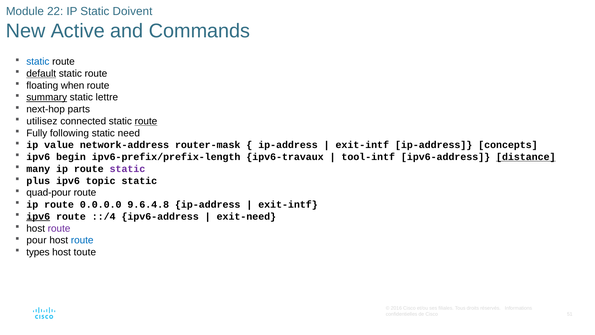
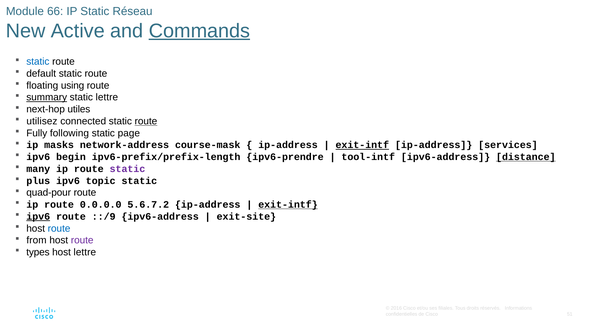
22: 22 -> 66 (55, 11)
Doivent: Doivent -> Réseau (133, 11)
Commands underline: none -> present (199, 31)
default underline: present -> none (41, 73)
when: when -> using (73, 85)
parts: parts -> utiles (79, 109)
need: need -> page (129, 133)
value: value -> masks (59, 145)
router-mask: router-mask -> course-mask (208, 145)
exit-intf underline: none -> present (362, 145)
concepts: concepts -> services (508, 145)
ipv6-travaux: ipv6-travaux -> ipv6-prendre (285, 157)
9.6.4.8: 9.6.4.8 -> 5.6.7.2 (148, 204)
exit-intf underline: none -> present (288, 204)
::/4: ::/4 -> ::/9 (104, 216)
exit-need: exit-need -> exit-site (246, 216)
route colour: purple -> blue (59, 228)
pour: pour -> from (36, 240)
route colour: blue -> purple (82, 240)
host toute: toute -> lettre (85, 252)
